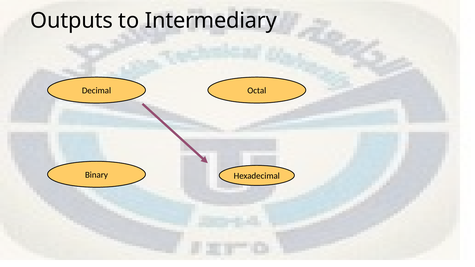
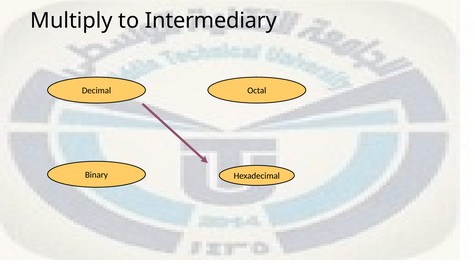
Outputs: Outputs -> Multiply (71, 21)
